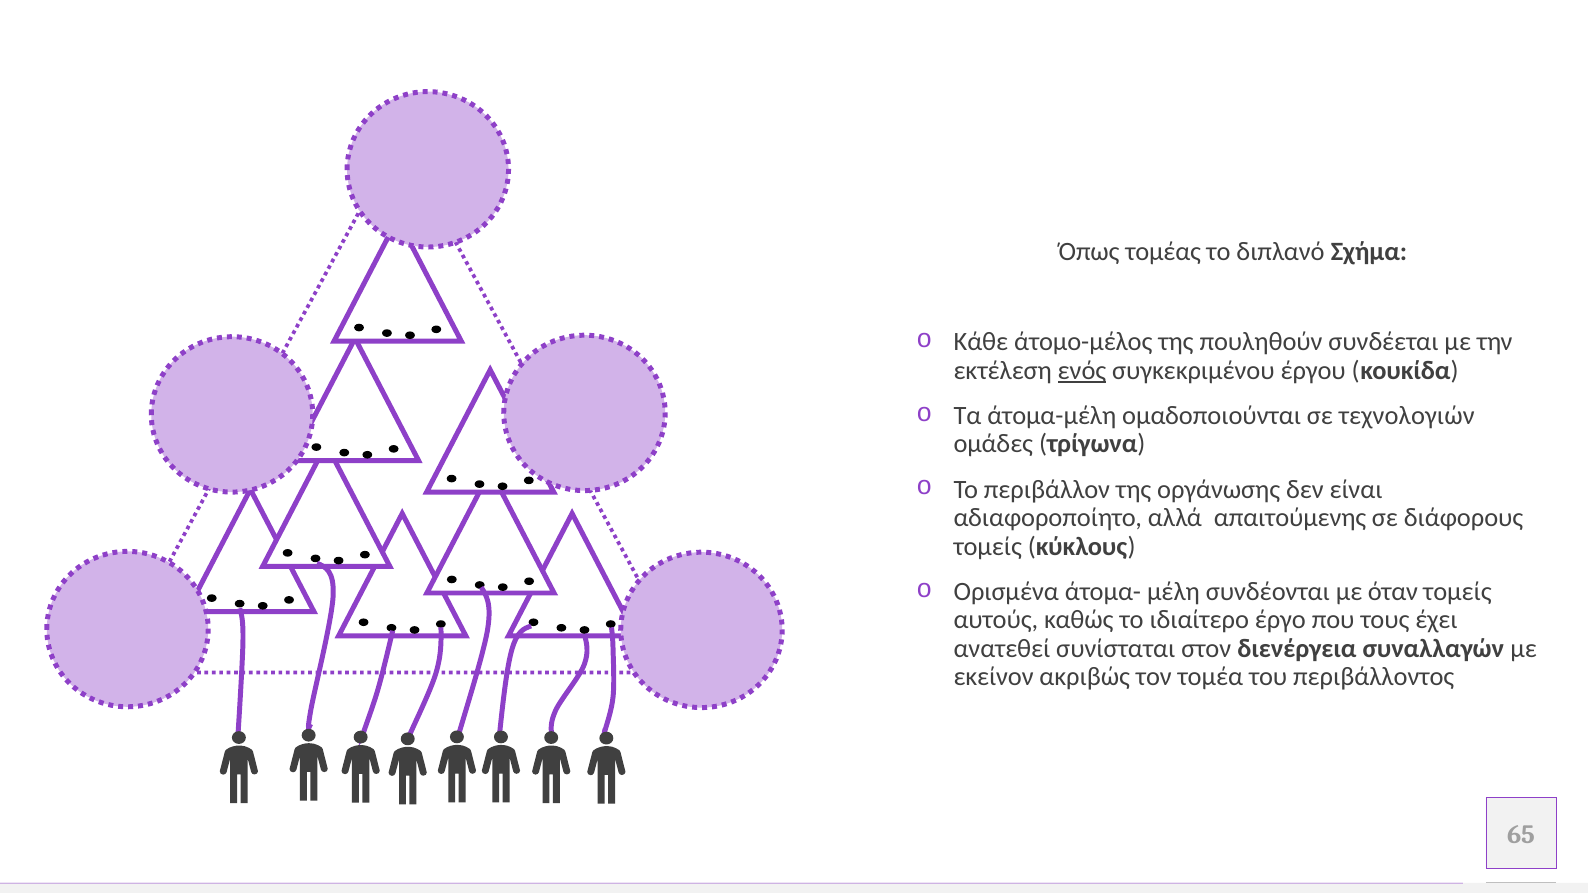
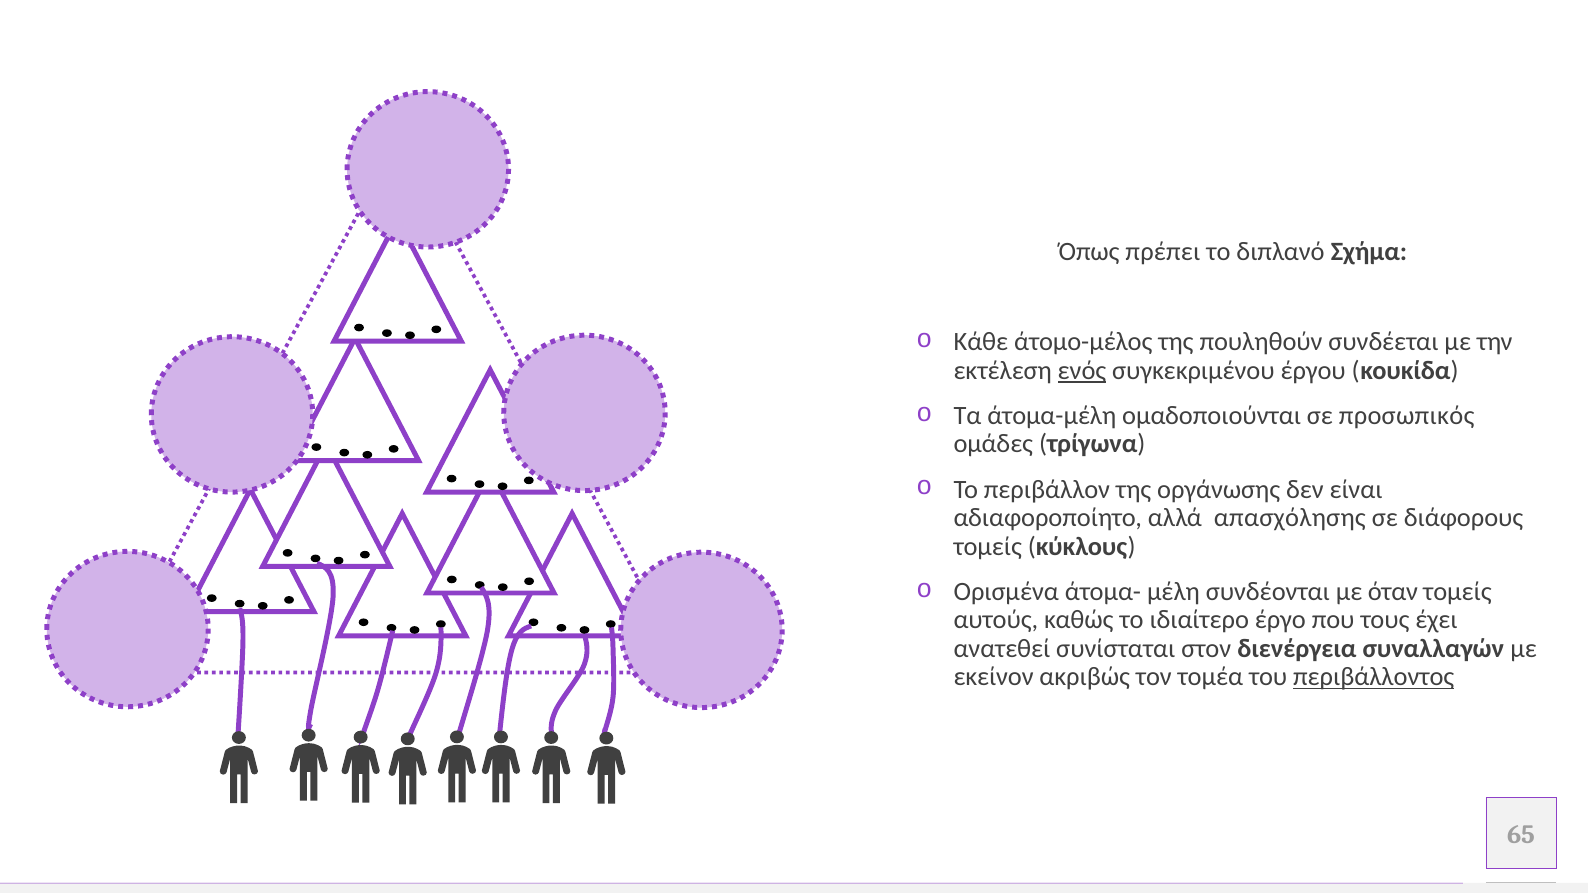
τομέας: τομέας -> πρέπει (1163, 252)
τεχνολογιών: τεχνολογιών -> προσωπικός (1407, 416)
απαιτούμενης: απαιτούμενης -> απασχόλησης (1290, 518)
περιβάλλοντος underline: none -> present (1374, 677)
